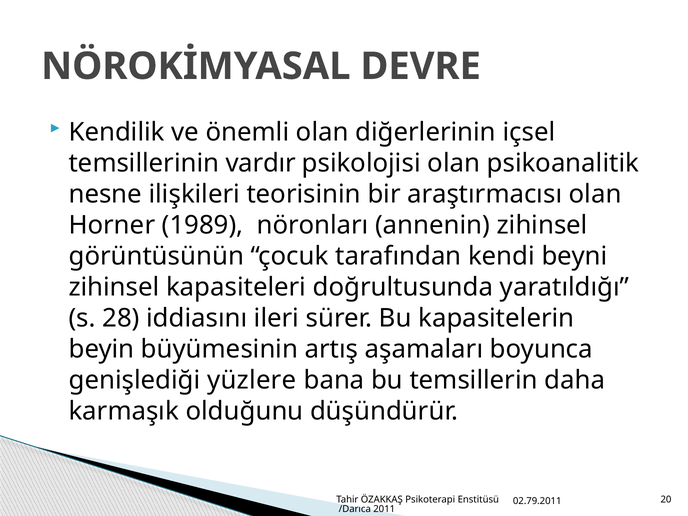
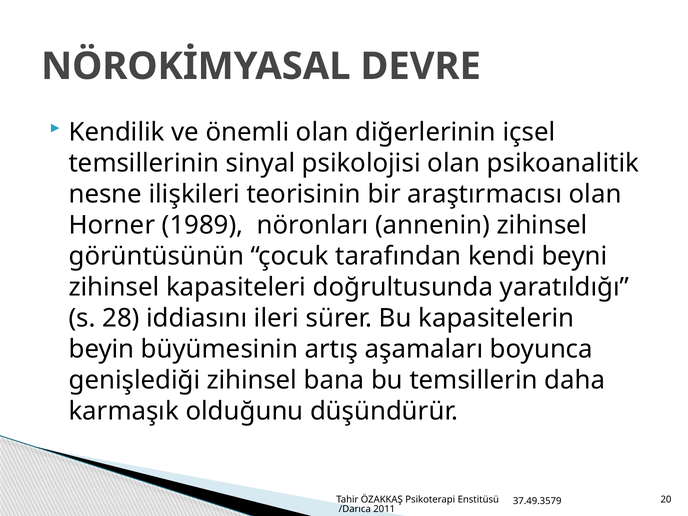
vardır: vardır -> sinyal (261, 163)
genişlediği yüzlere: yüzlere -> zihinsel (252, 380)
02.79.2011: 02.79.2011 -> 37.49.3579 (537, 501)
